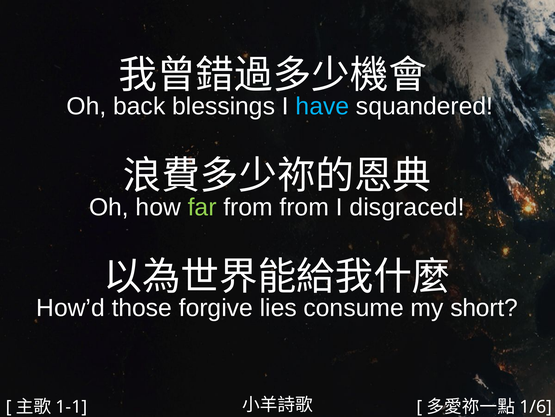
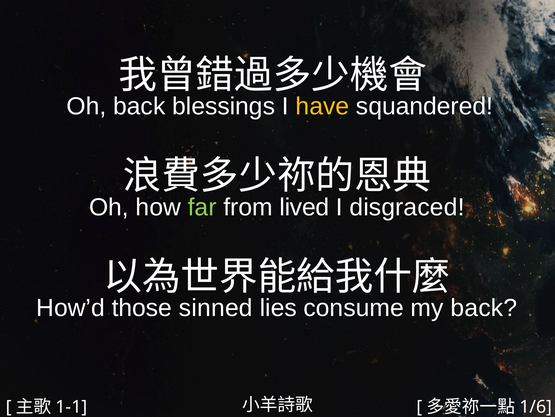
have colour: light blue -> yellow (322, 106)
from from: from -> lived (304, 207)
forgive: forgive -> sinned (216, 308)
my short: short -> back (484, 308)
